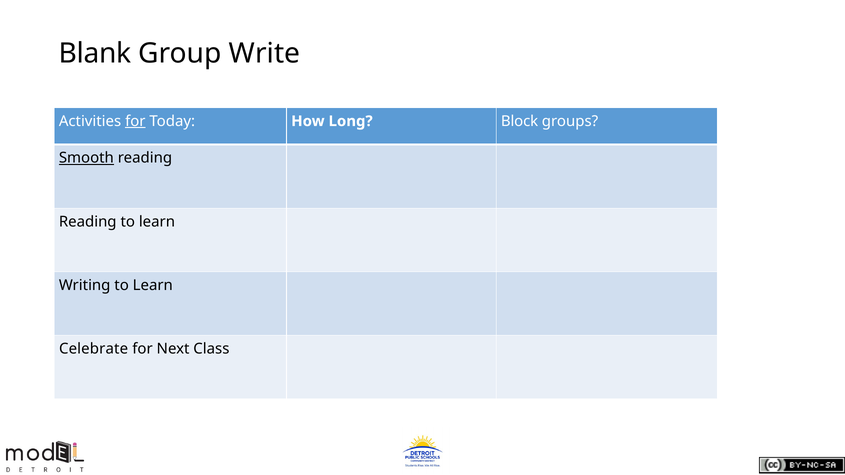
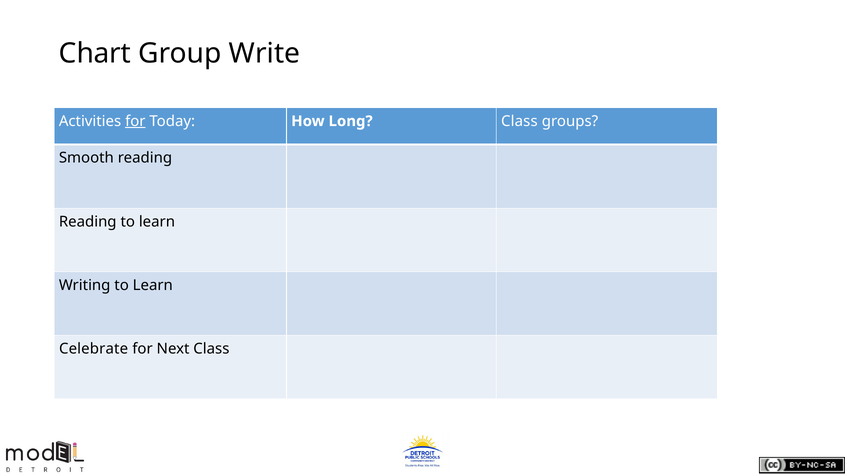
Blank: Blank -> Chart (95, 53)
Long Block: Block -> Class (519, 121)
Smooth underline: present -> none (86, 158)
